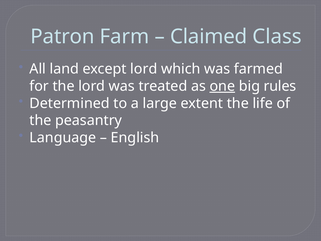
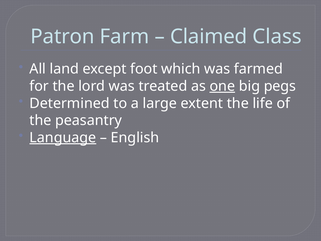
except lord: lord -> foot (144, 69)
rules: rules -> pegs (280, 86)
Language underline: none -> present (63, 137)
